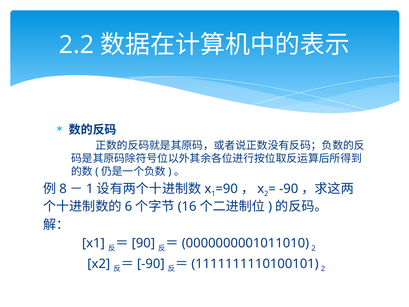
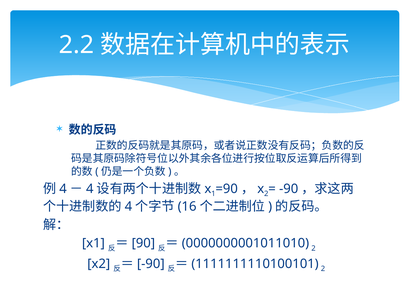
8: 8 -> 4 (63, 189)
1: 1 -> 4 (90, 189)
6: 6 -> 4 (128, 206)
